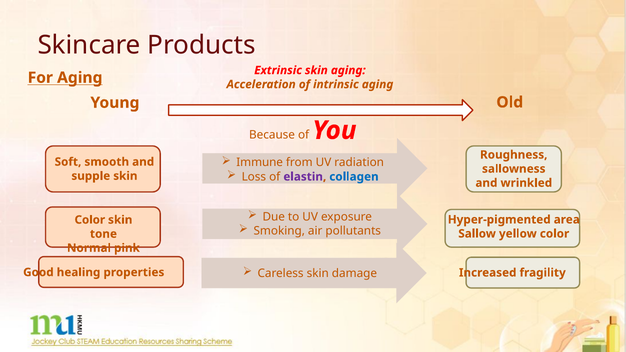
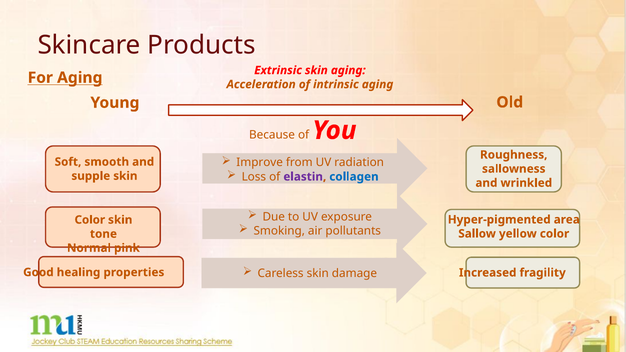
Immune: Immune -> Improve (260, 163)
